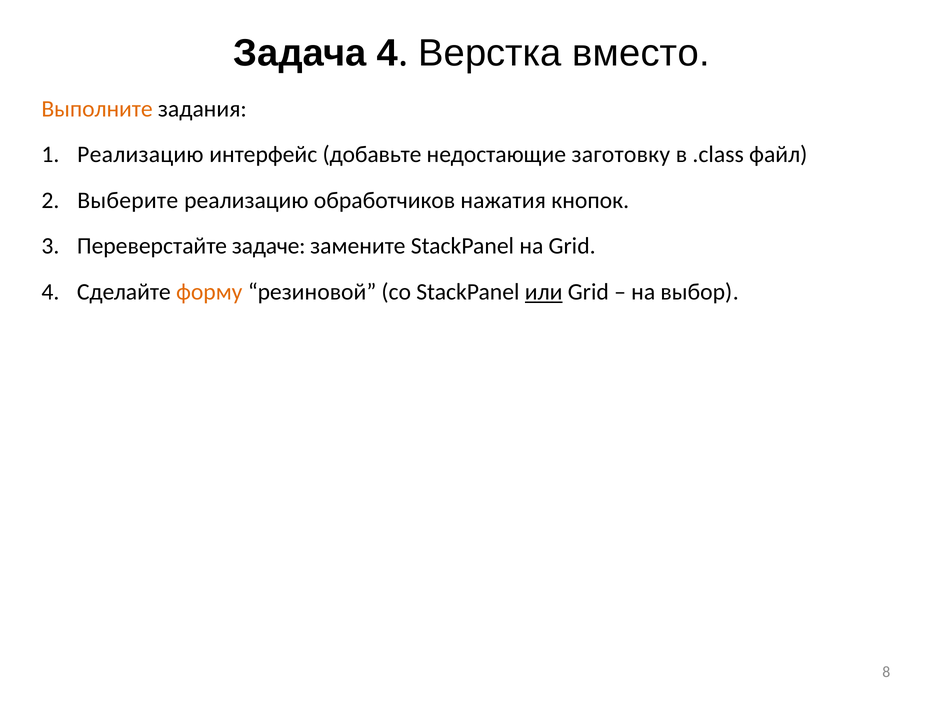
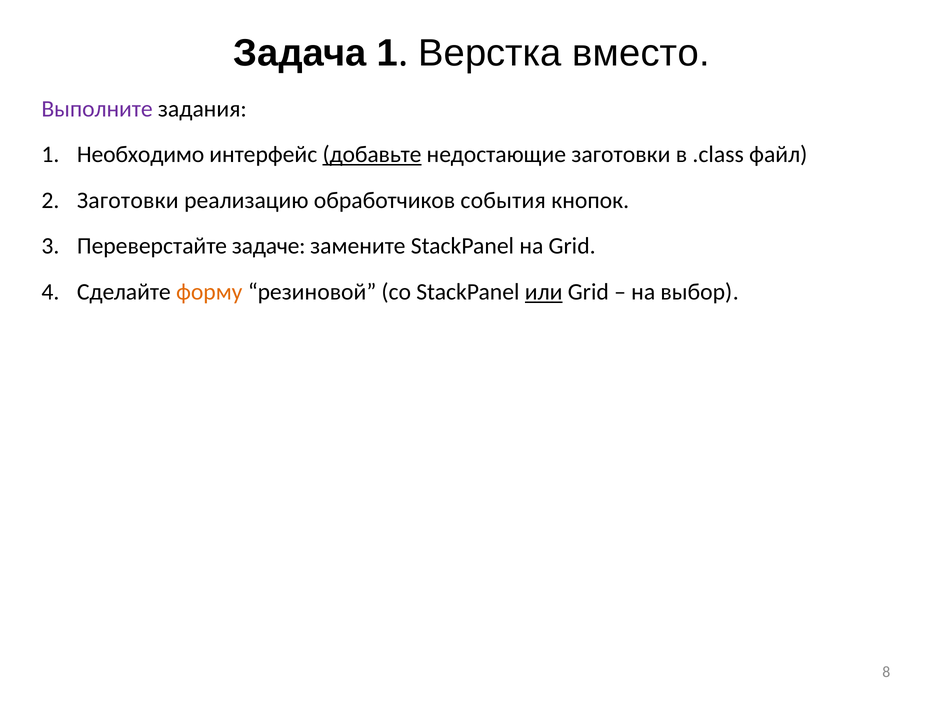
Задача 4: 4 -> 1 (388, 53)
Выполните colour: orange -> purple (97, 109)
Реализацию: Реализацию -> Необходимо (141, 155)
добавьте underline: none -> present (372, 155)
недостающие заготовку: заготовку -> заготовки (621, 155)
2 Выберите: Выберите -> Заготовки (128, 200)
нажатия: нажатия -> события (503, 200)
